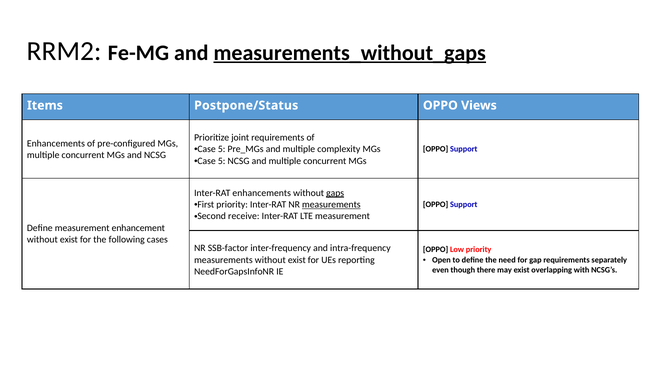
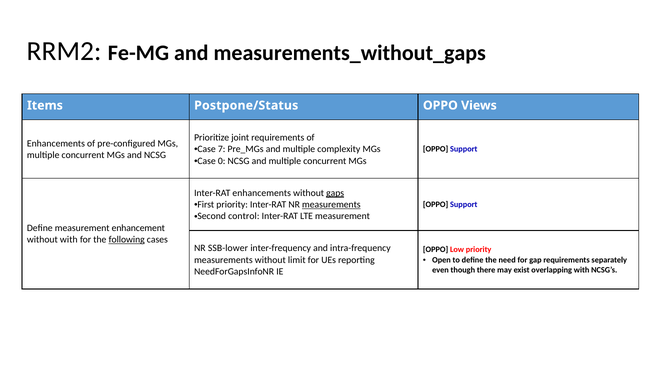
measurements_without_gaps underline: present -> none (350, 53)
5: 5 -> 7 (222, 149)
5: 5 -> 0 (222, 161)
receive: receive -> control (244, 216)
exist: exist -> with (69, 240)
following underline: none -> present (127, 240)
SSB-factor: SSB-factor -> SSB-lower (228, 248)
measurements without exist: exist -> limit (297, 260)
